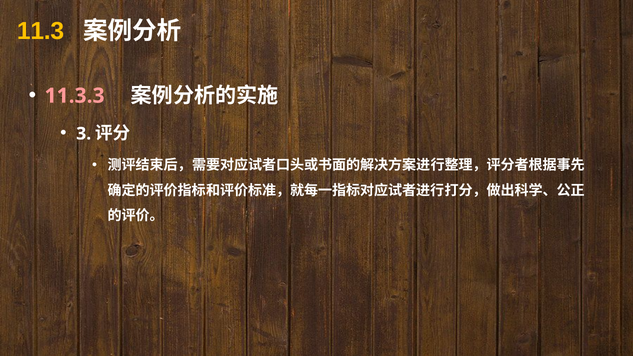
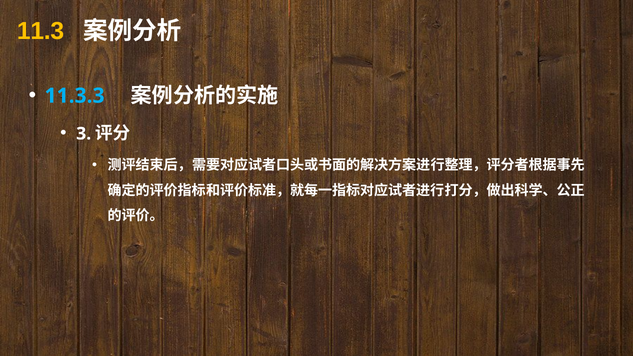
11.3.3 colour: pink -> light blue (75, 96)
